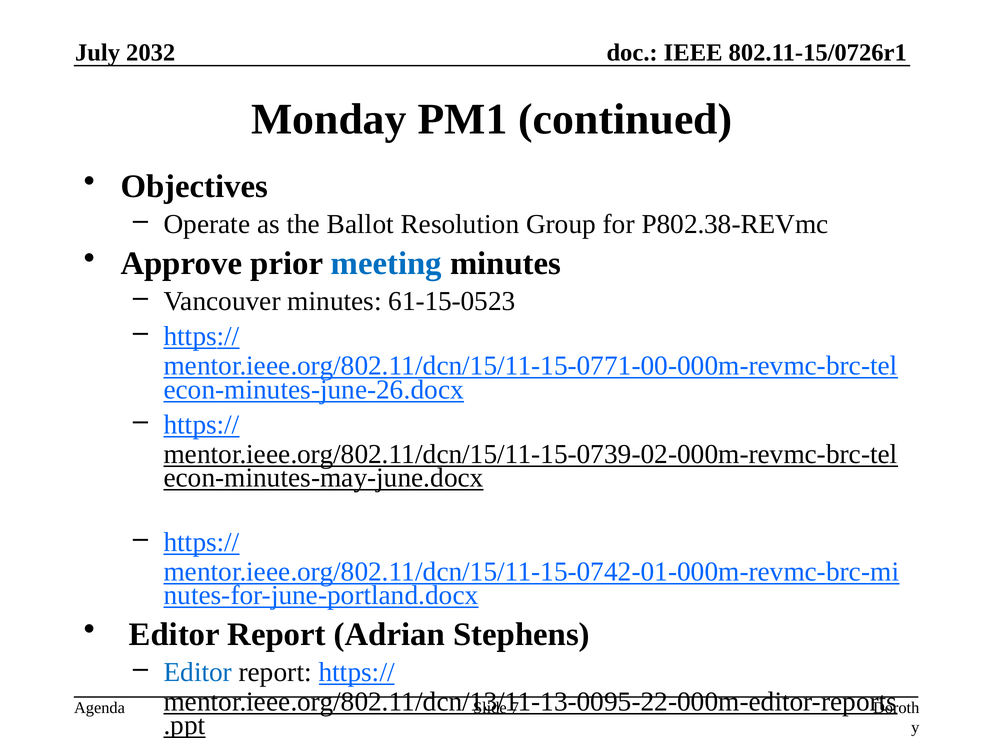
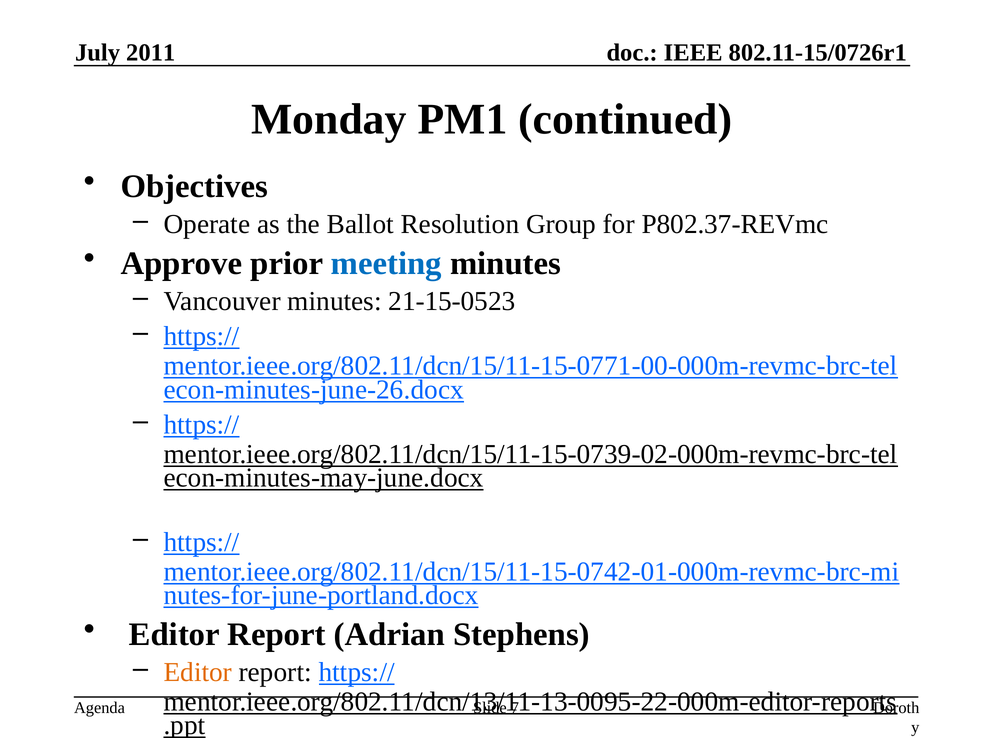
2032: 2032 -> 2011 (151, 53)
P802.38-REVmc: P802.38-REVmc -> P802.37-REVmc (735, 224)
61-15-0523: 61-15-0523 -> 21-15-0523 (452, 301)
Editor colour: blue -> orange (198, 672)
